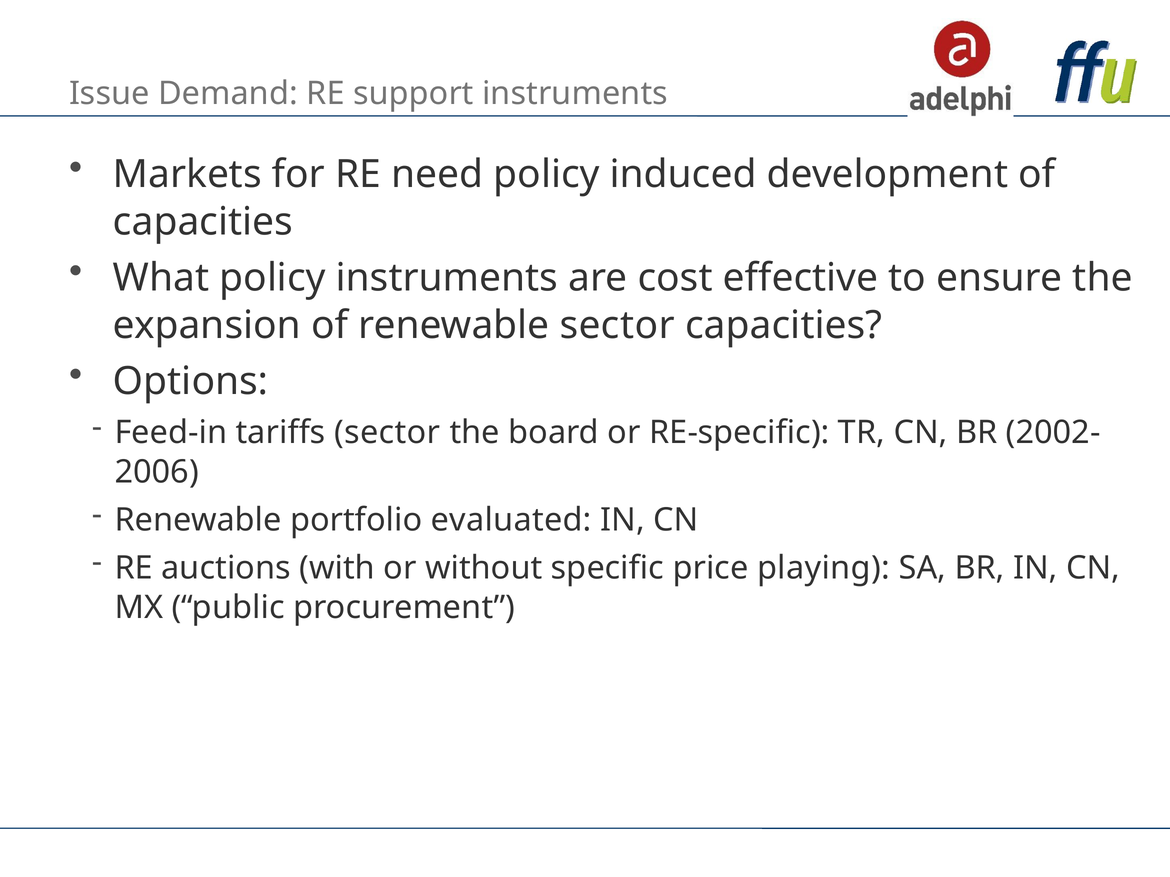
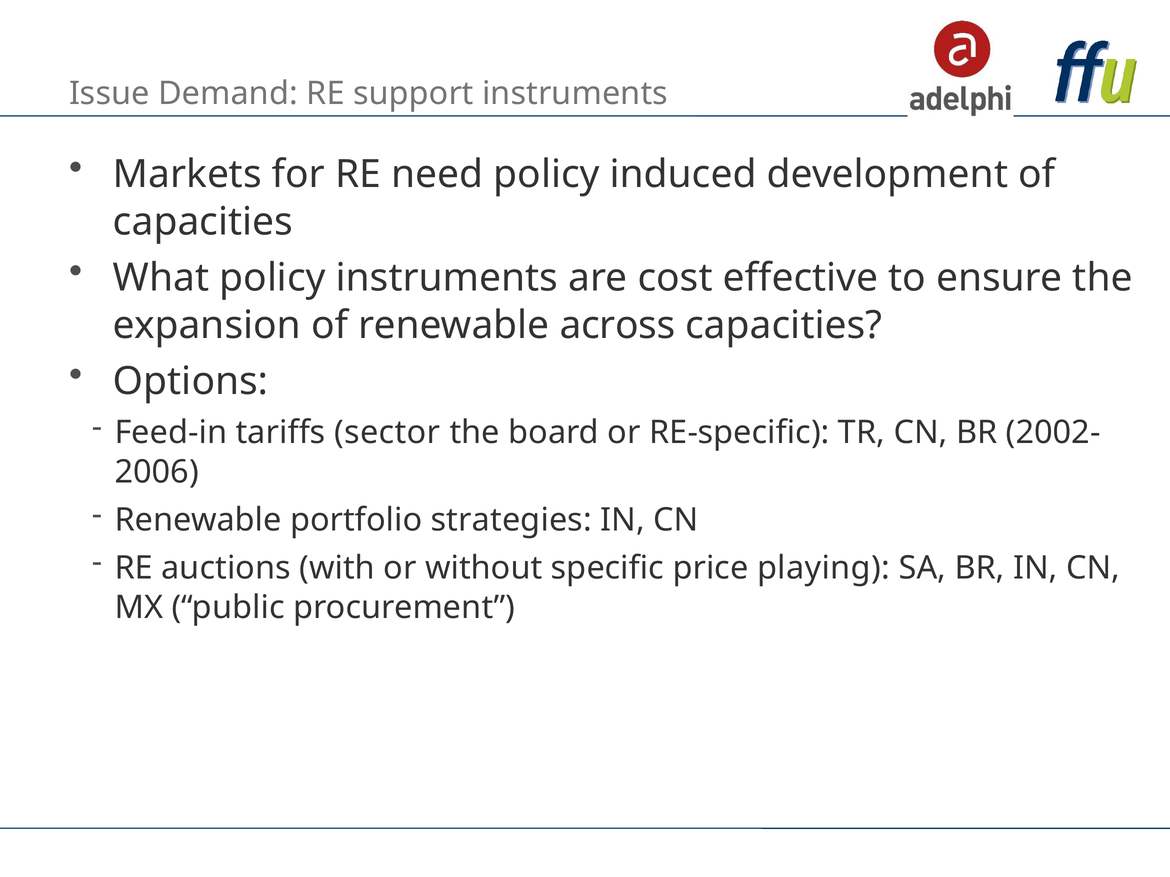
renewable sector: sector -> across (617, 326)
evaluated: evaluated -> strategies (511, 520)
